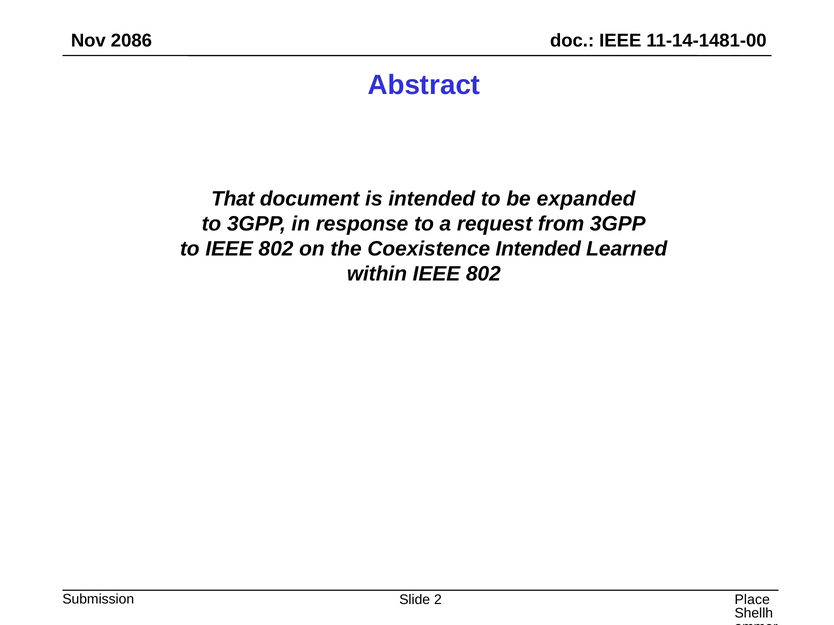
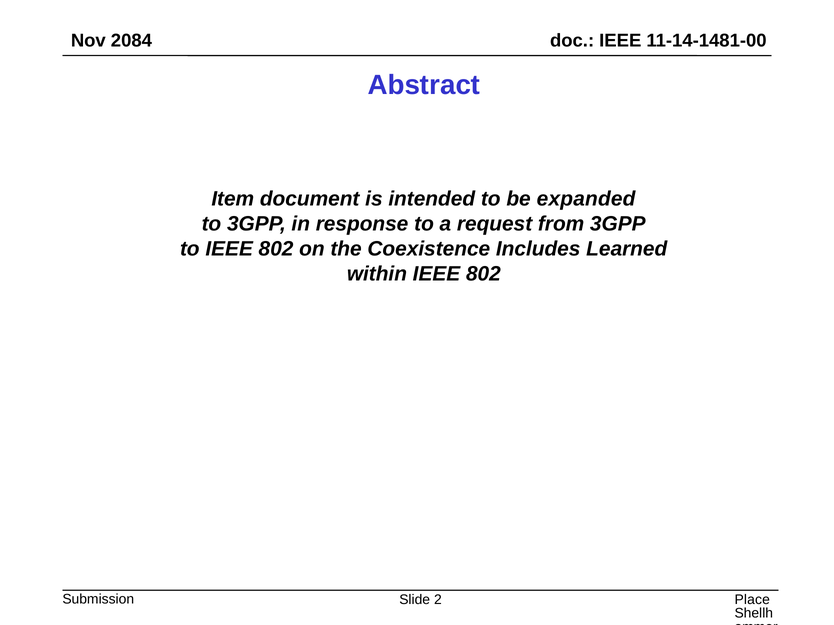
2086: 2086 -> 2084 (131, 41)
That: That -> Item (233, 199)
Coexistence Intended: Intended -> Includes (538, 249)
